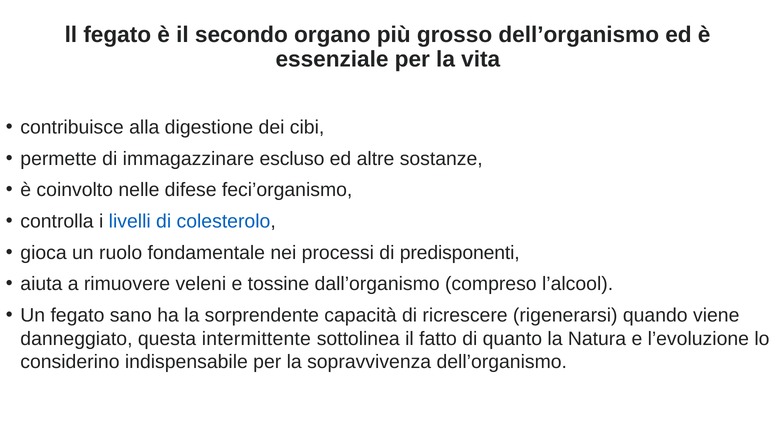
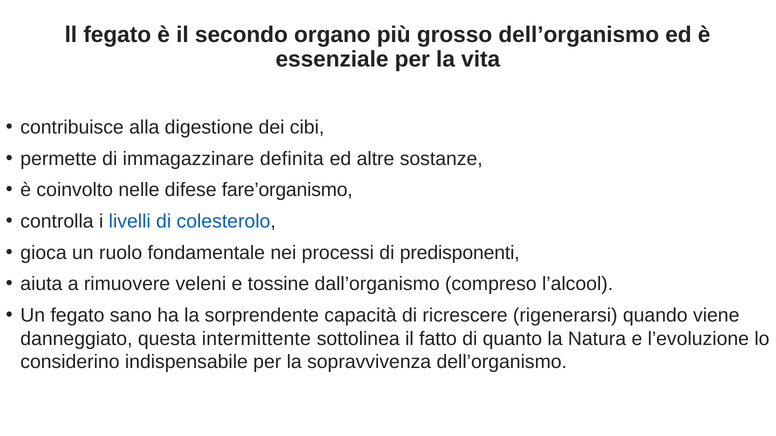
escluso: escluso -> definita (292, 159)
feci’organismo: feci’organismo -> fare’organismo (287, 190)
